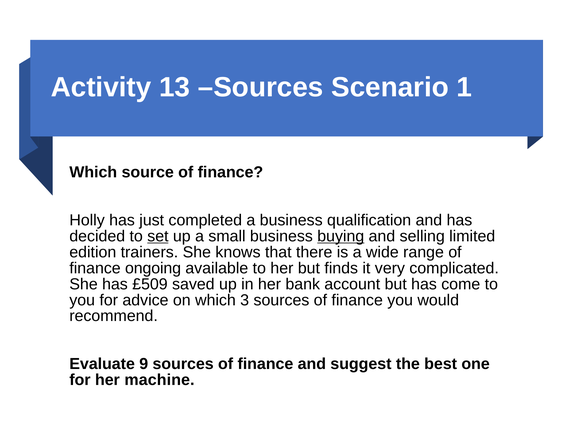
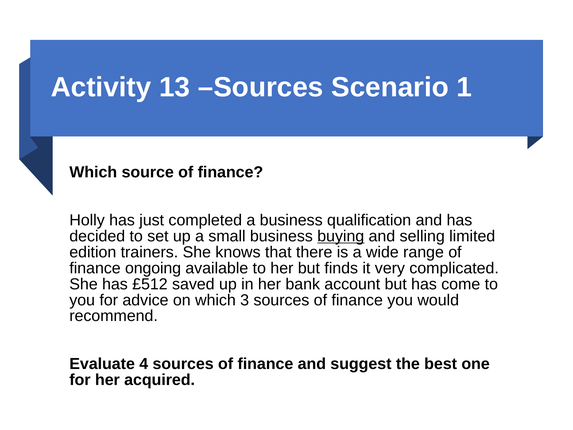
set underline: present -> none (158, 236)
£509: £509 -> £512 (150, 284)
9: 9 -> 4 (144, 364)
machine: machine -> acquired (160, 380)
